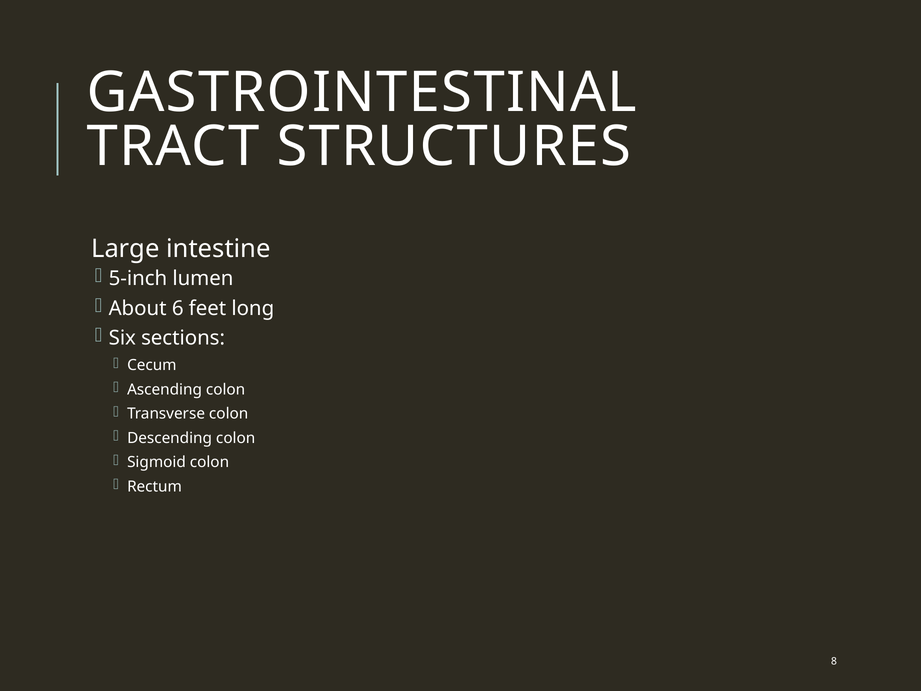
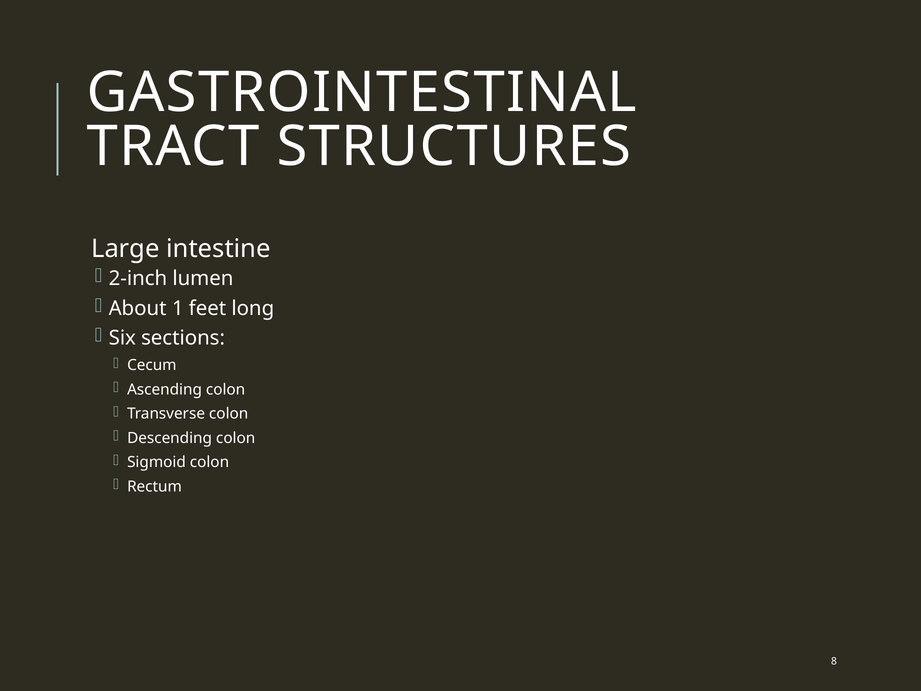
5-inch: 5-inch -> 2-inch (138, 279)
6: 6 -> 1 (178, 308)
